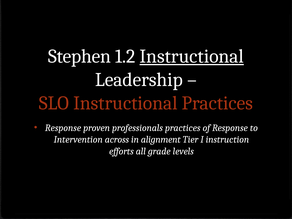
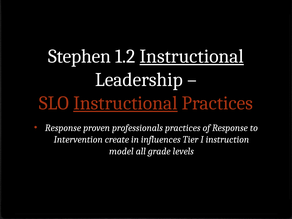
Instructional underline: none -> present (125, 103)
across: across -> create (117, 140)
alignment: alignment -> influences (161, 140)
efforts: efforts -> model (121, 151)
